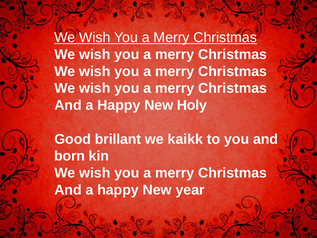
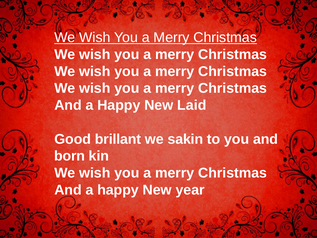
Holy: Holy -> Laid (192, 105)
kaikk: kaikk -> sakin (185, 139)
